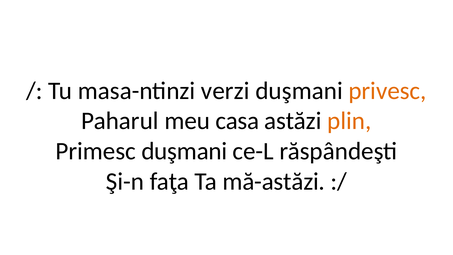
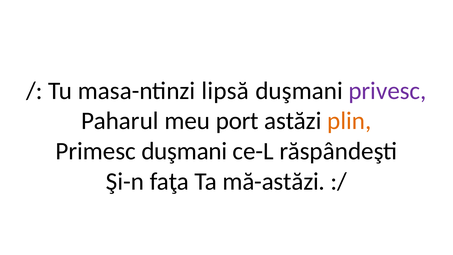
verzi: verzi -> lipsă (225, 91)
privesc colour: orange -> purple (387, 91)
casa: casa -> port (237, 121)
